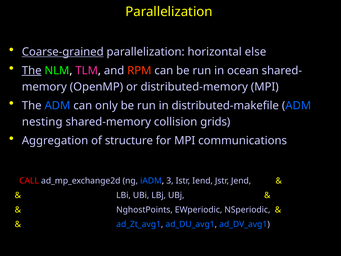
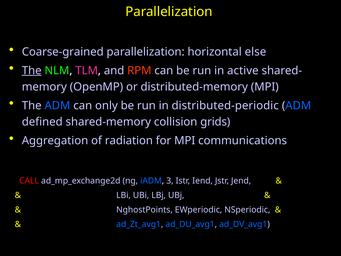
Coarse-grained underline: present -> none (63, 52)
ocean: ocean -> active (243, 70)
distributed-makefile: distributed-makefile -> distributed-periodic (225, 105)
nesting: nesting -> defined (42, 122)
structure: structure -> radiation (129, 140)
